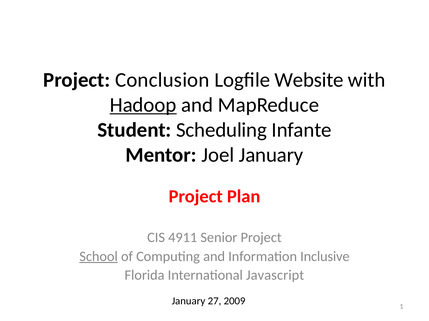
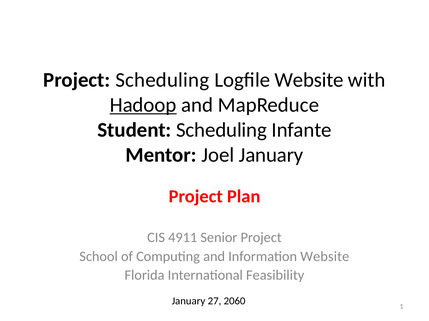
Project Conclusion: Conclusion -> Scheduling (162, 80)
School underline: present -> none (99, 257)
Information Inclusive: Inclusive -> Website (325, 257)
Javascript: Javascript -> Feasibility (275, 276)
2009: 2009 -> 2060 (235, 302)
